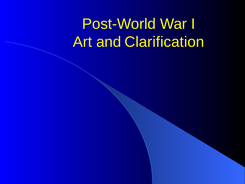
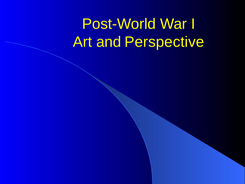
Clarification: Clarification -> Perspective (164, 42)
